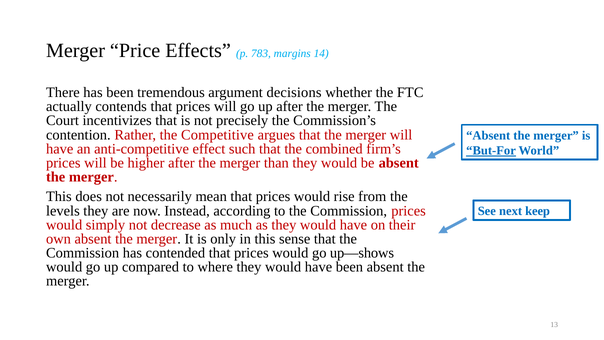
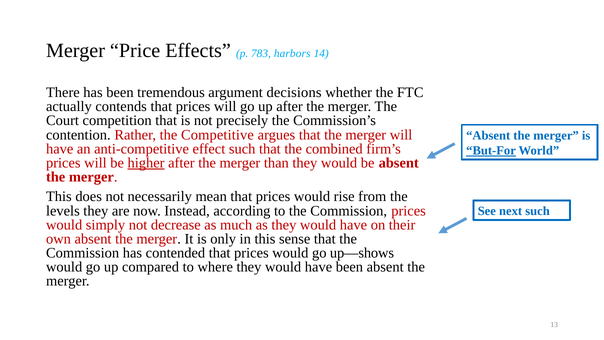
margins: margins -> harbors (292, 54)
incentivizes: incentivizes -> competition (117, 121)
higher underline: none -> present (146, 163)
next keep: keep -> such (538, 211)
